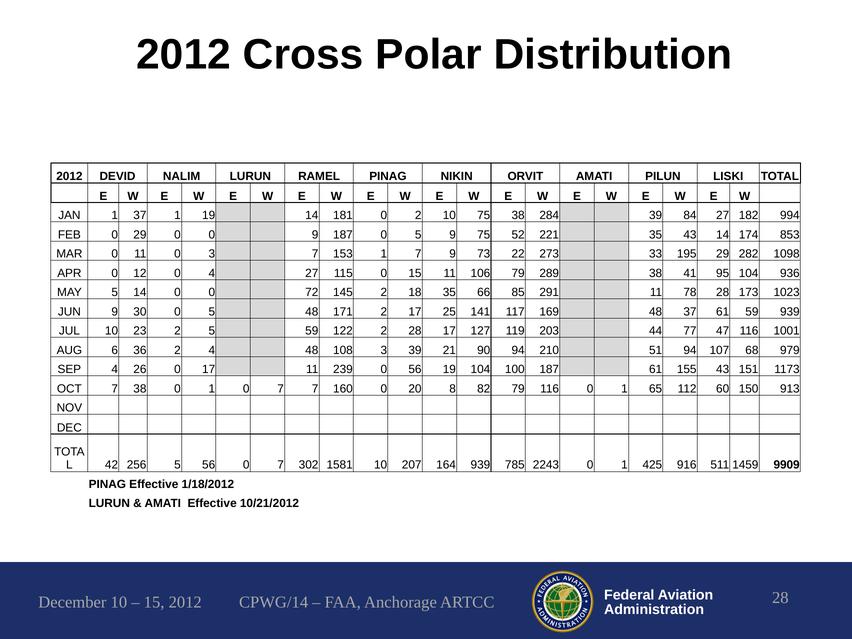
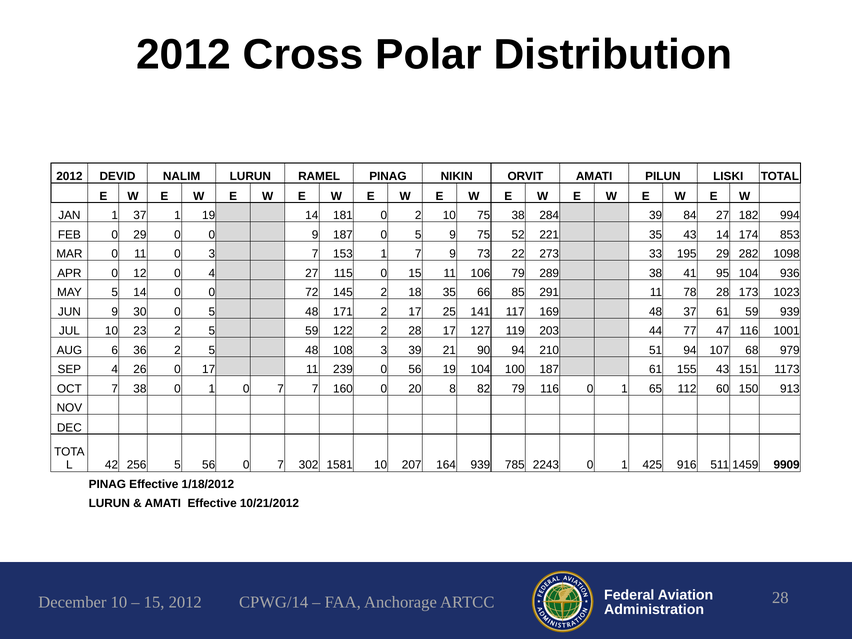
36 2 4: 4 -> 5 (212, 350)
